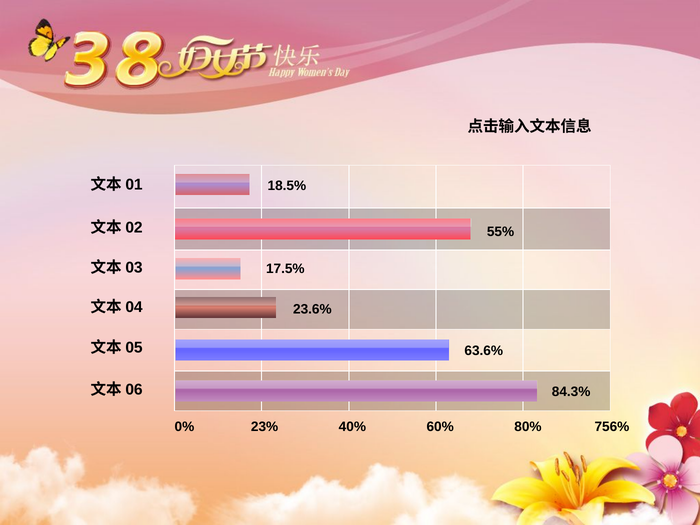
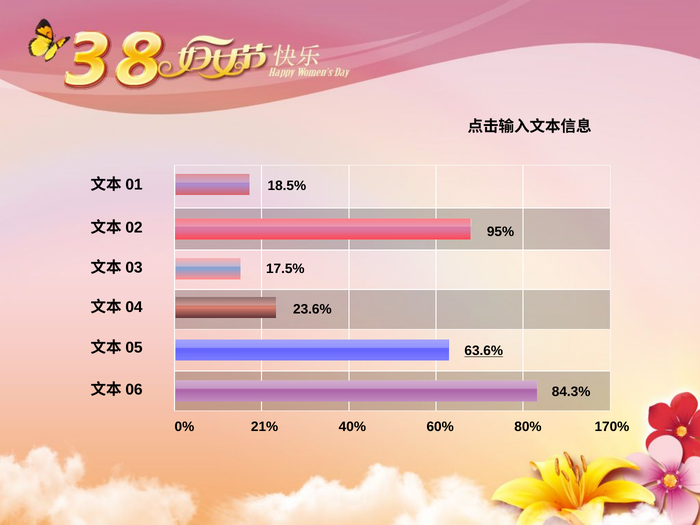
55%: 55% -> 95% (501, 232)
63.6% underline: none -> present (484, 351)
23%: 23% -> 21% (265, 427)
756%: 756% -> 170% (612, 427)
